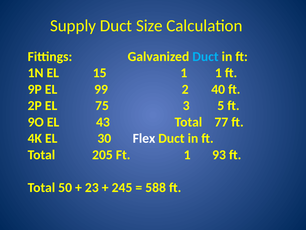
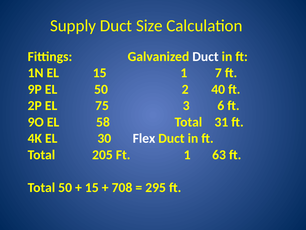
Duct colour: light blue -> white (205, 57)
1 1: 1 -> 7 (218, 73)
EL 99: 99 -> 50 (101, 89)
5: 5 -> 6 (221, 105)
43: 43 -> 58 (103, 122)
77: 77 -> 31 (221, 122)
93: 93 -> 63 (219, 154)
23: 23 -> 15 (92, 187)
245: 245 -> 708 (122, 187)
588: 588 -> 295 (156, 187)
